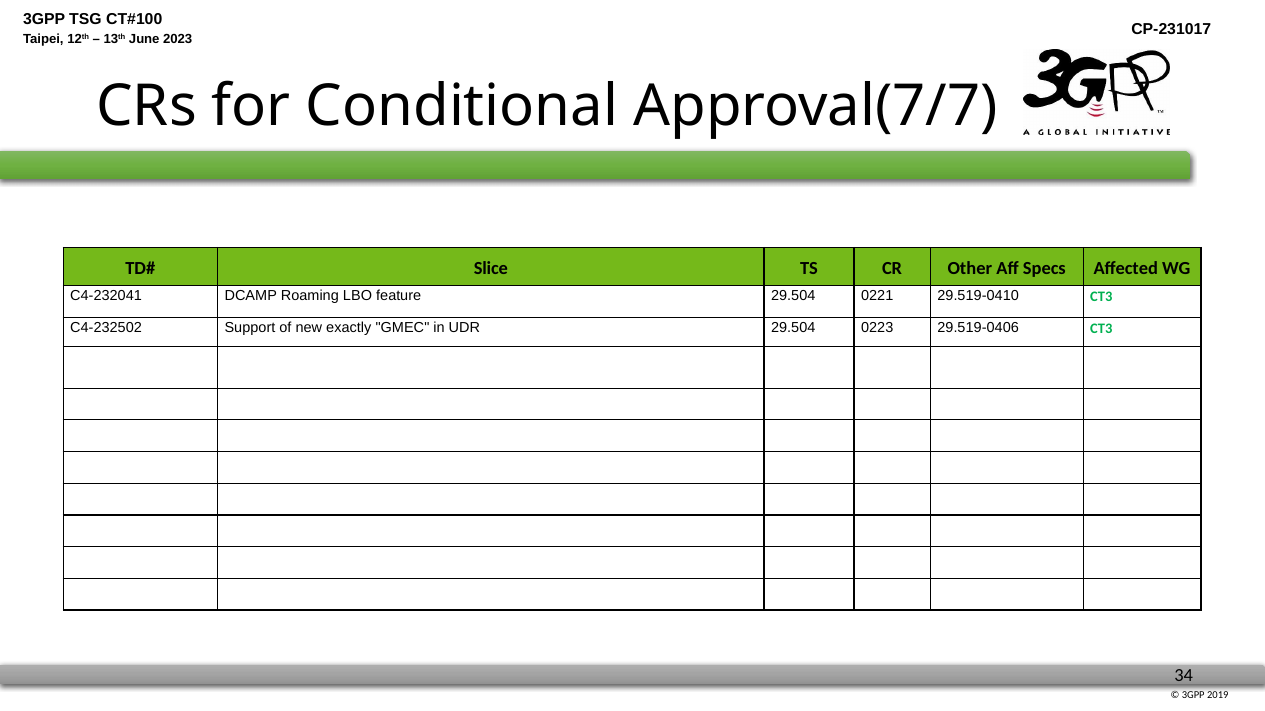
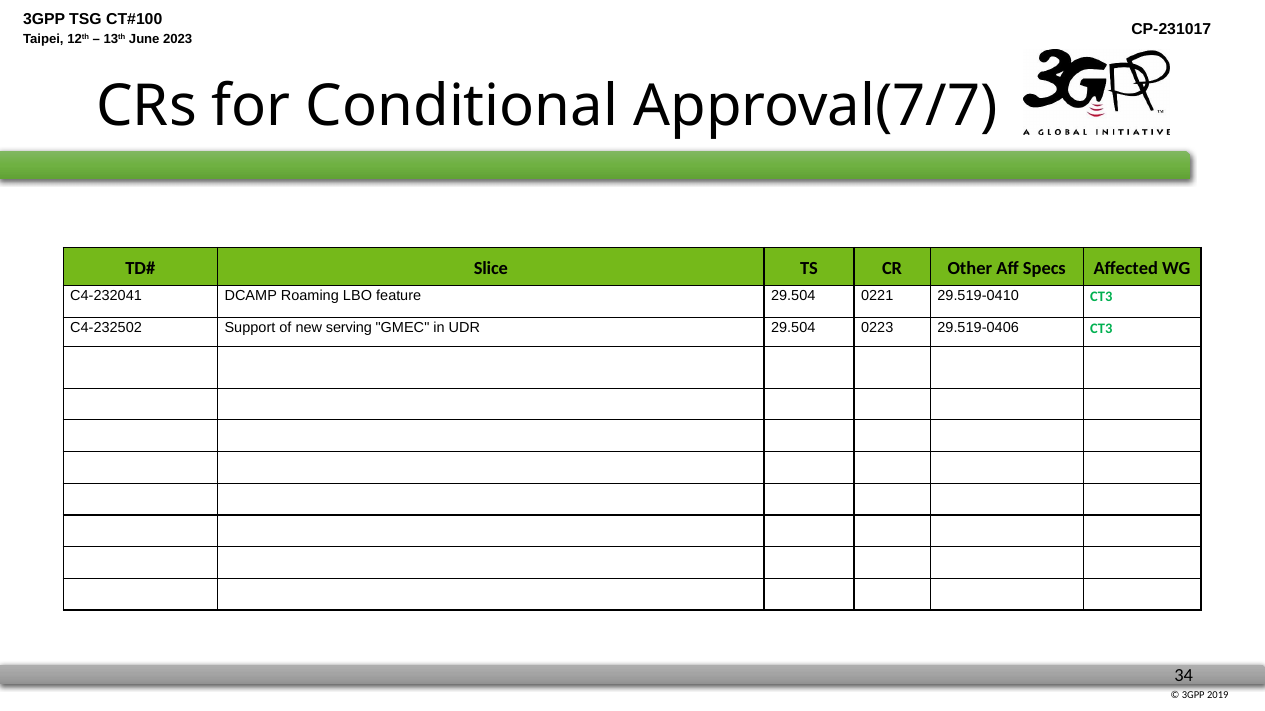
exactly: exactly -> serving (349, 328)
